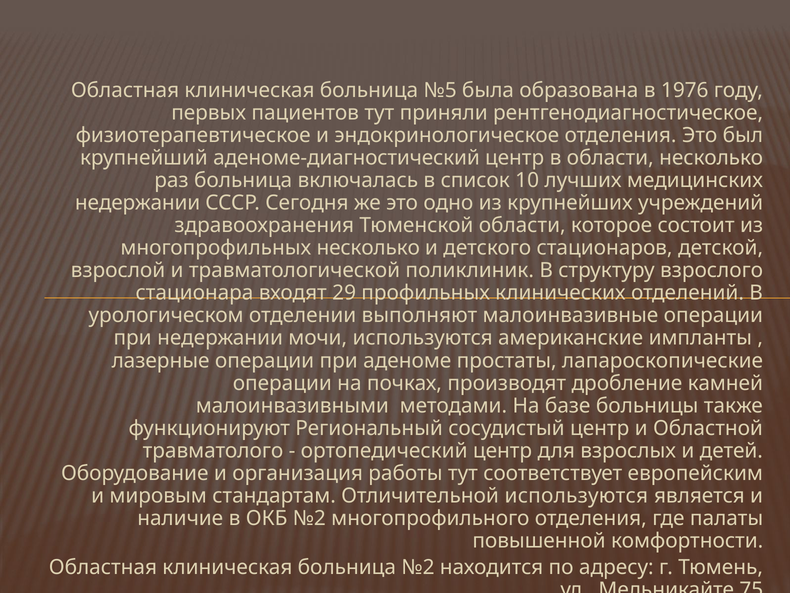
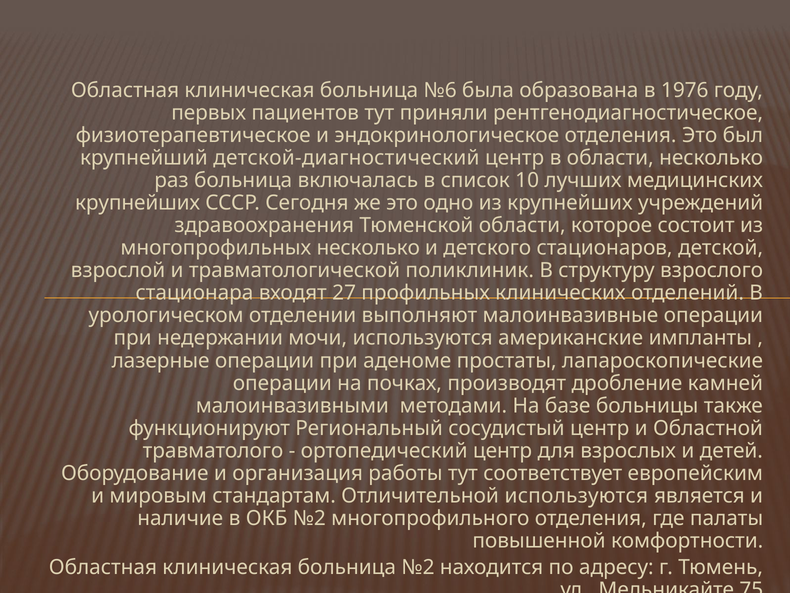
№5: №5 -> №6 (440, 90)
аденоме-диагностический: аденоме-диагностический -> детской-диагностический (346, 158)
недержании: недержании -> крупнейших (138, 203)
29: 29 -> 27 (344, 293)
